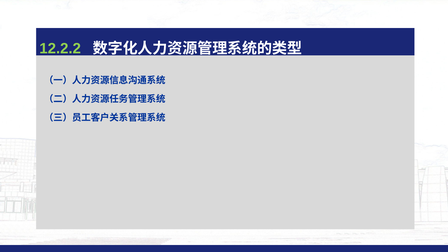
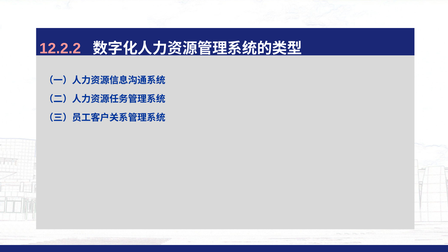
12.2.2 colour: light green -> pink (60, 49)
